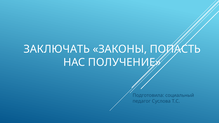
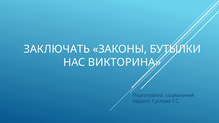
ПОПАСТЬ: ПОПАСТЬ -> БУТЫЛКИ (175, 49)
ПОЛУЧЕНИЕ: ПОЛУЧЕНИЕ -> ВИКТОРИНА (124, 62)
